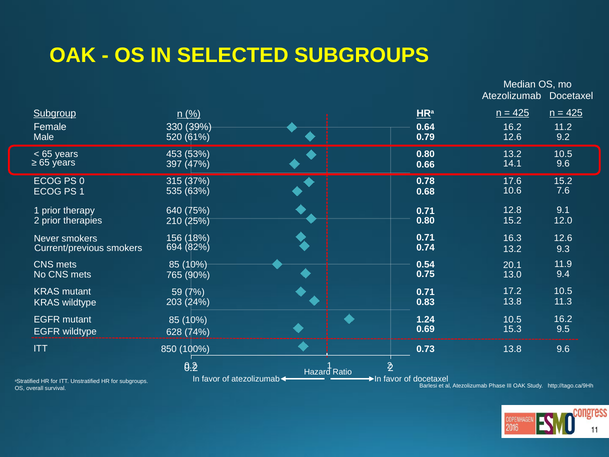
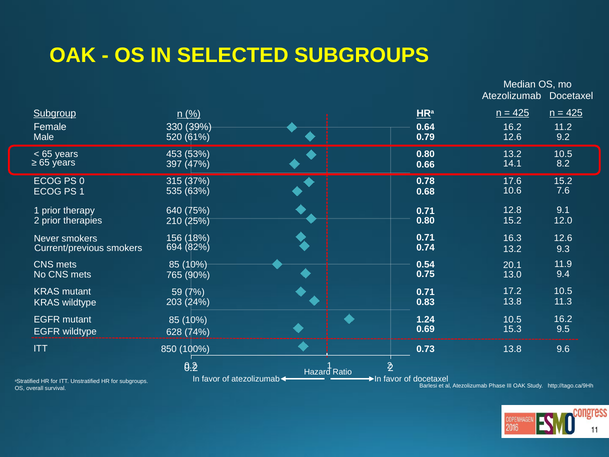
14.1 9.6: 9.6 -> 8.2 (563, 164)
